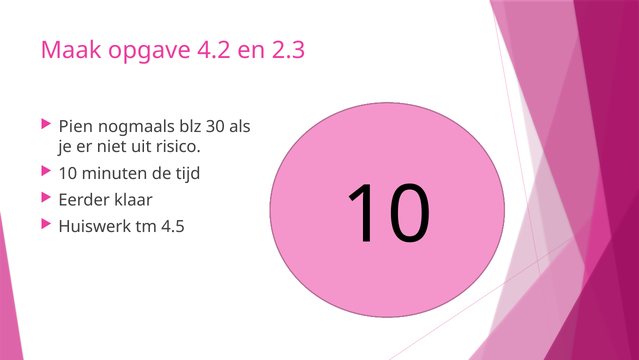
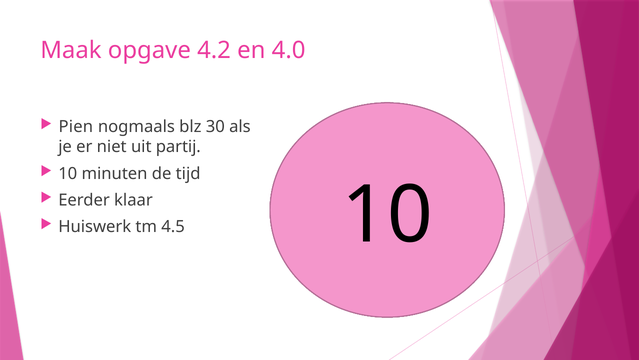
2.3: 2.3 -> 4.0 (289, 50)
risico: risico -> partij (178, 147)
